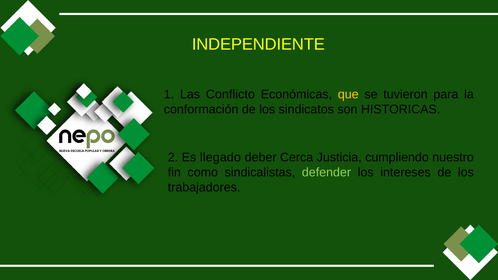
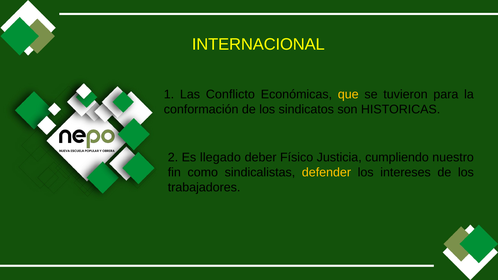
INDEPENDIENTE: INDEPENDIENTE -> INTERNACIONAL (258, 44)
Cerca: Cerca -> Físico (297, 157)
defender colour: light green -> yellow (326, 172)
